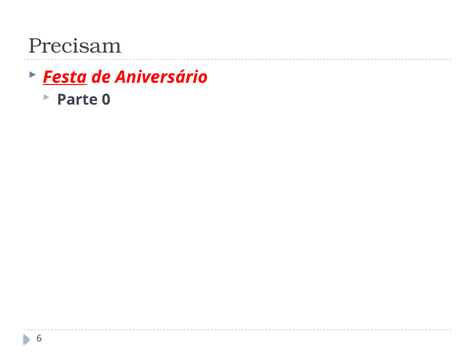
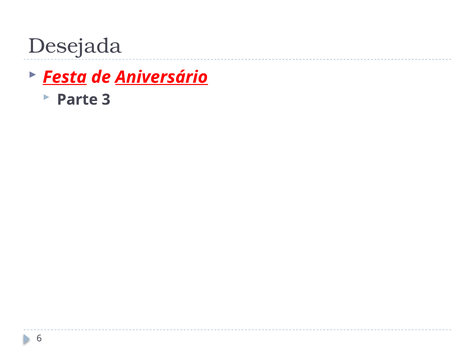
Precisam: Precisam -> Desejada (75, 46)
Aniversário underline: none -> present (162, 77)
0: 0 -> 3 (106, 100)
